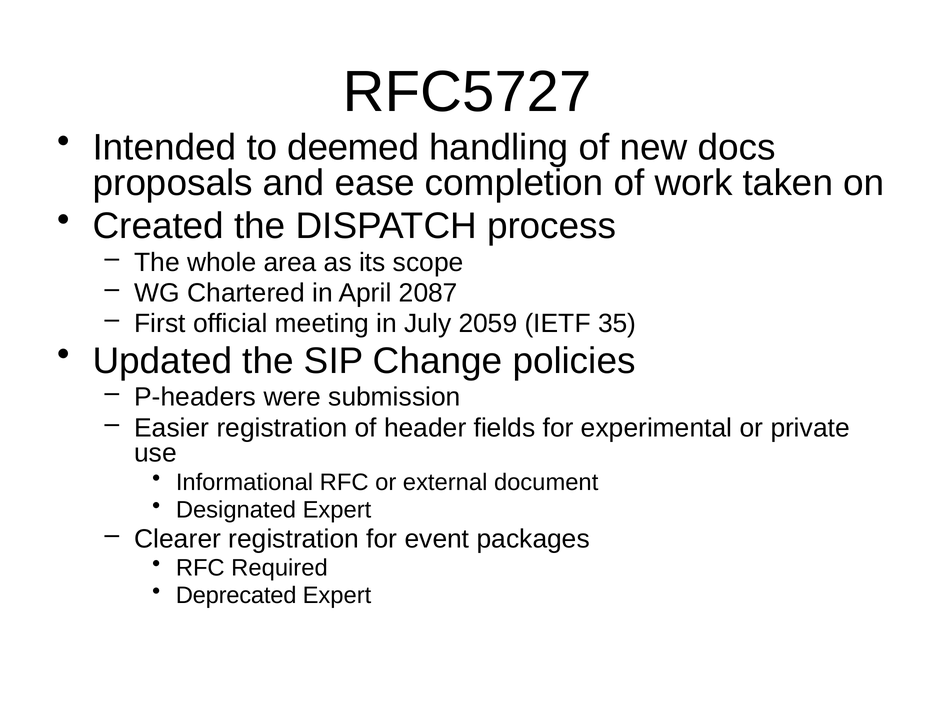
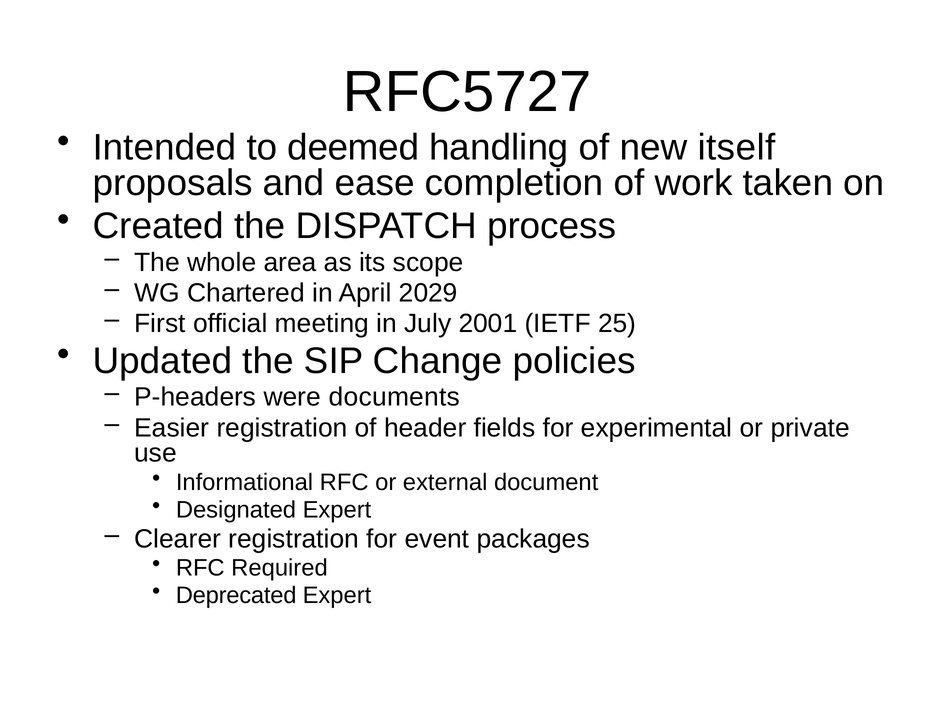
docs: docs -> itself (737, 148)
2087: 2087 -> 2029 (428, 293)
2059: 2059 -> 2001 (488, 324)
35: 35 -> 25 (617, 324)
submission: submission -> documents (394, 397)
